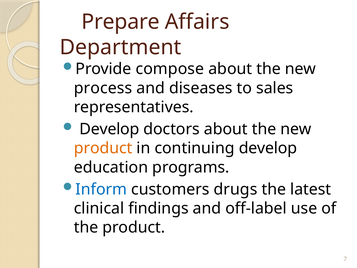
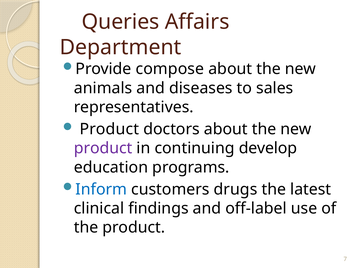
Prepare: Prepare -> Queries (121, 22)
process: process -> animals (103, 88)
Develop: Develop -> Product (109, 129)
product colour: orange -> purple (103, 148)
